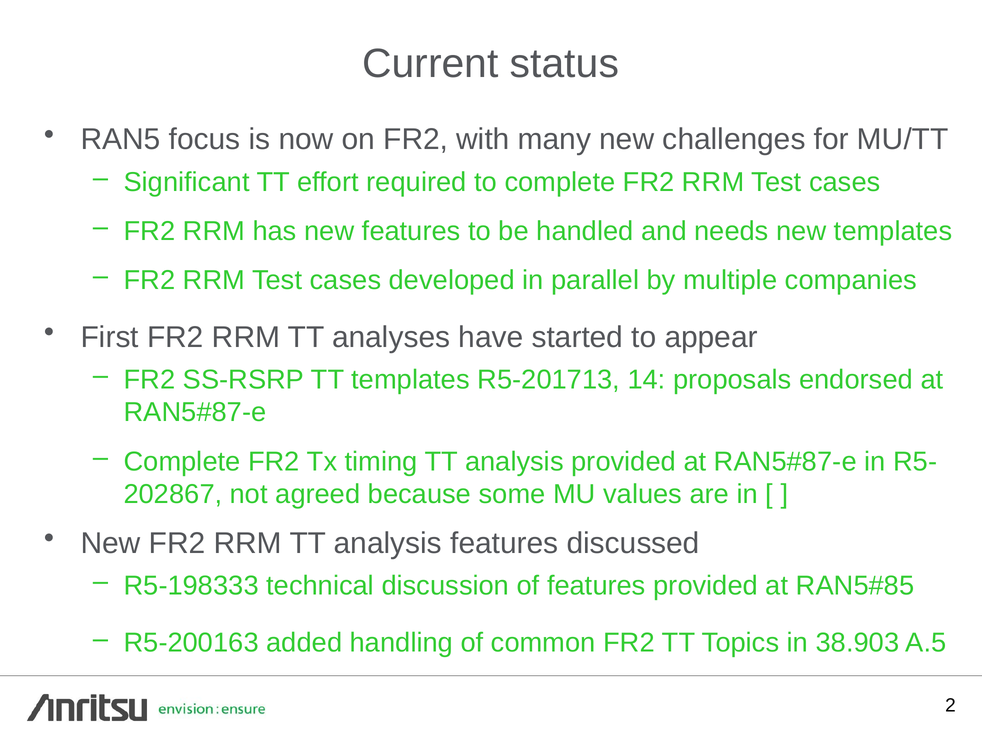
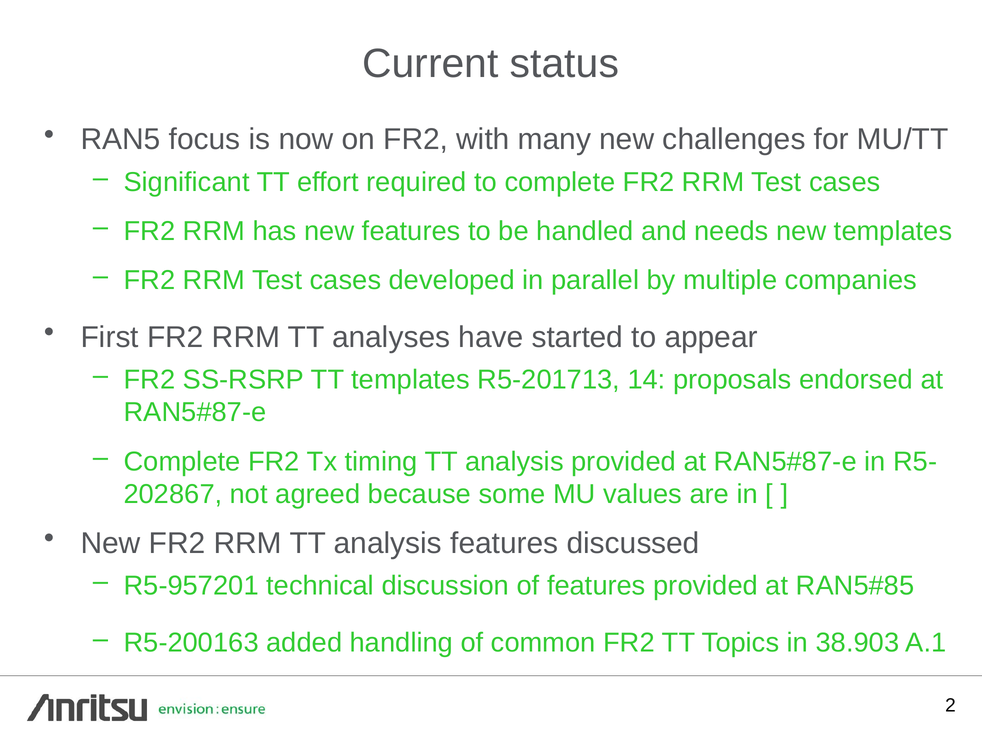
R5-198333: R5-198333 -> R5-957201 (191, 585)
A.5: A.5 -> A.1 (926, 642)
